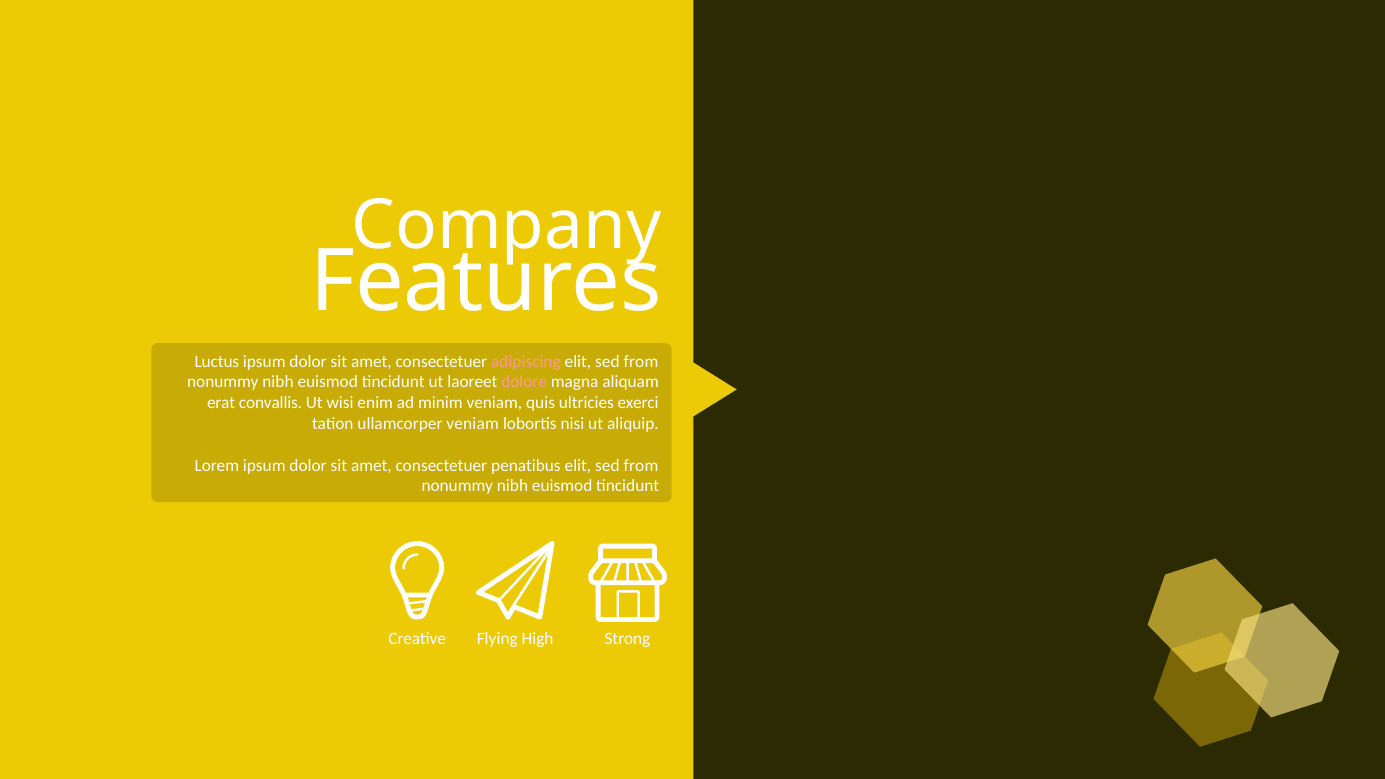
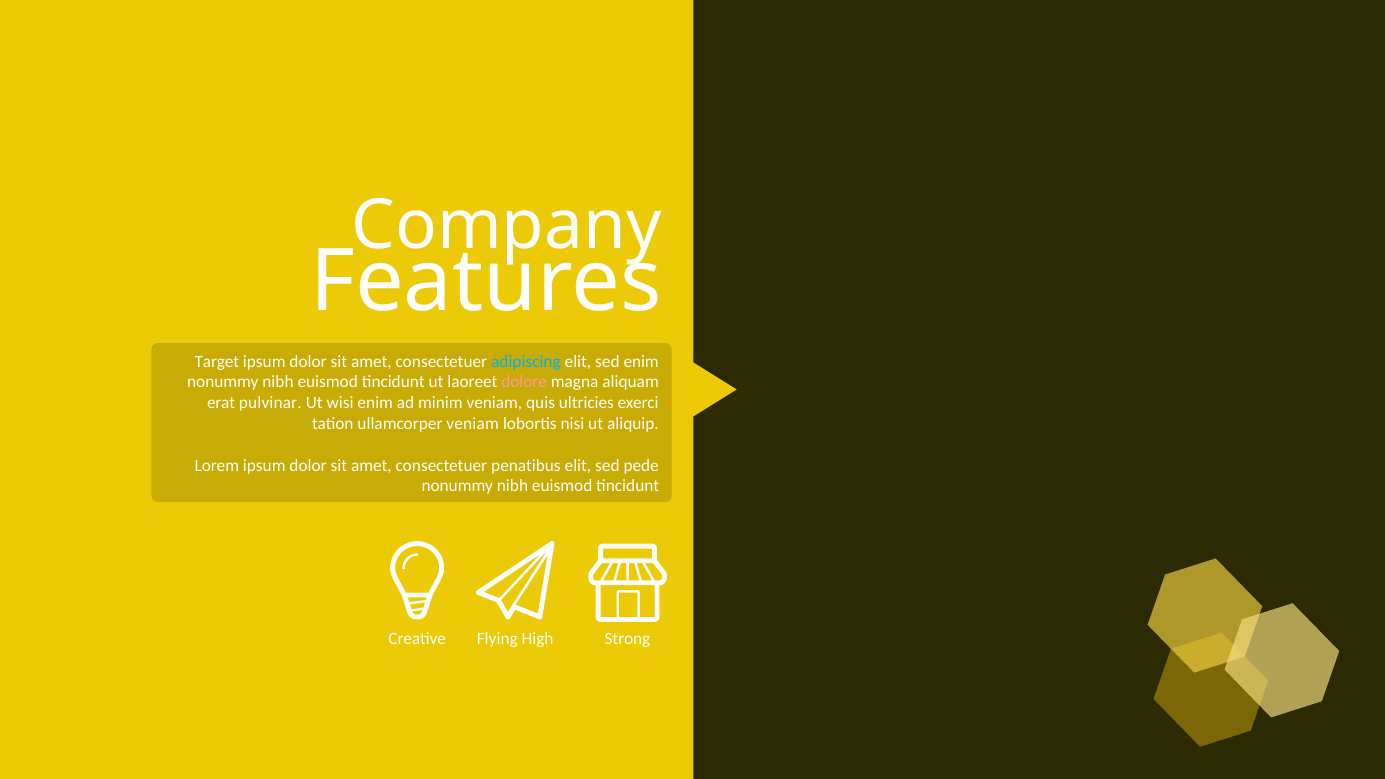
Luctus: Luctus -> Target (217, 361)
adipiscing colour: pink -> light blue (526, 361)
from: from -> enim (641, 361)
convallis: convallis -> pulvinar (270, 403)
from: from -> pede (641, 465)
